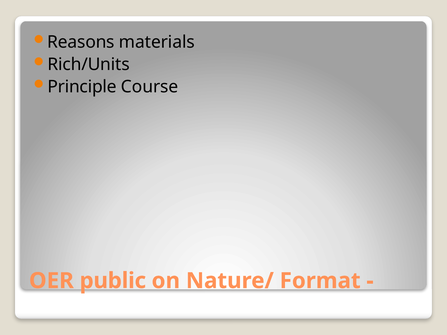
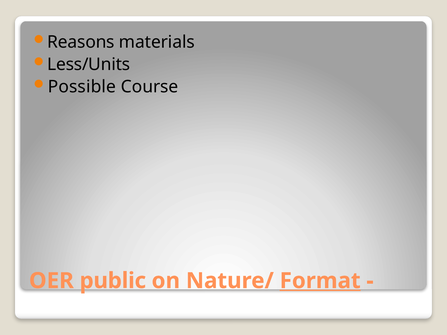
Rich/Units: Rich/Units -> Less/Units (89, 64)
Principle: Principle -> Possible (82, 87)
Format underline: none -> present (320, 281)
